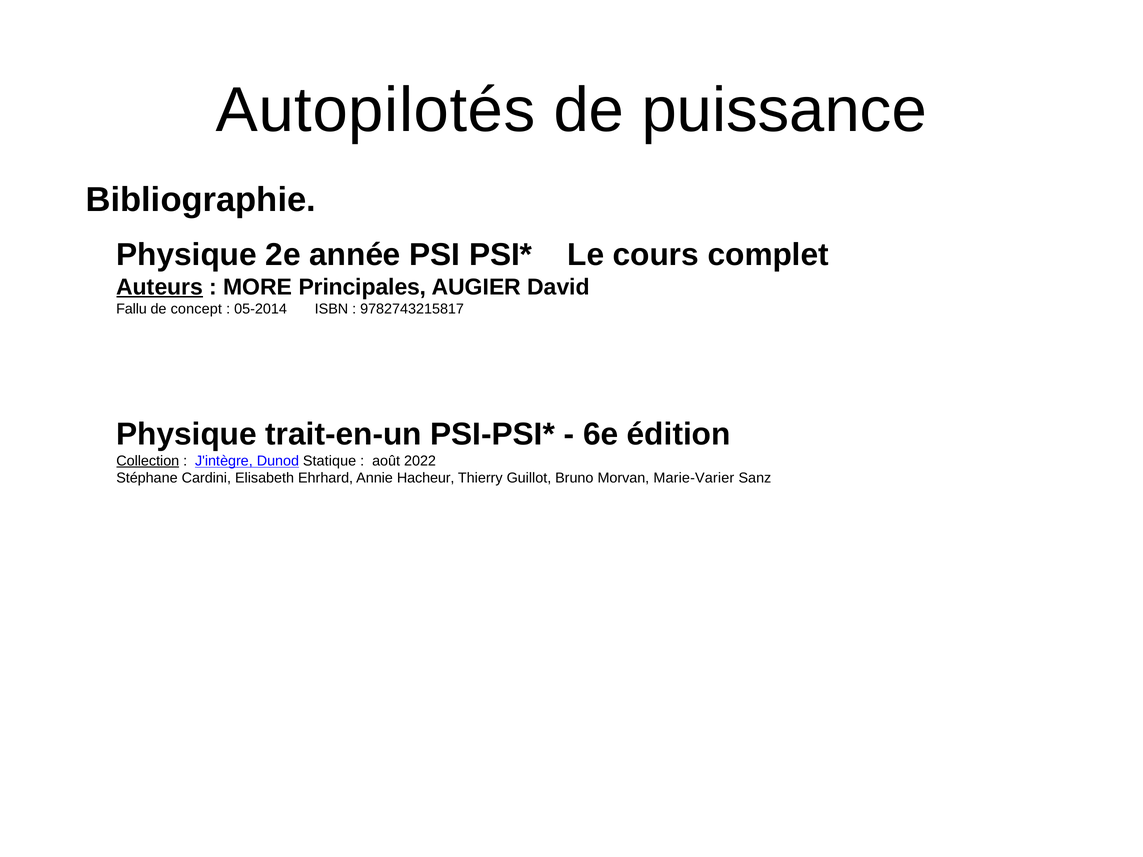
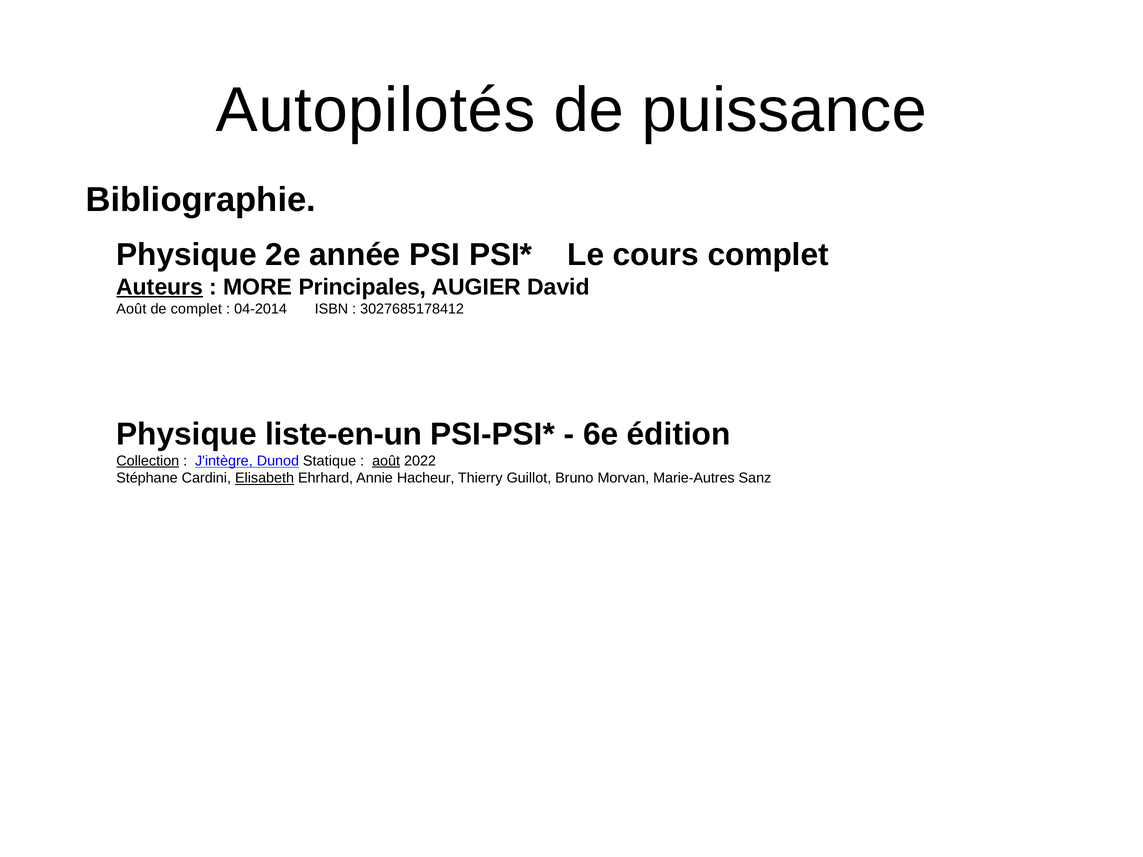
Fallu: Fallu -> Août (131, 309)
de concept: concept -> complet (196, 309)
05-2014: 05-2014 -> 04-2014 (261, 309)
9782743215817: 9782743215817 -> 3027685178412 (412, 309)
trait-en-un: trait-en-un -> liste-en-un (344, 435)
août underline: none -> present (386, 461)
Elisabeth underline: none -> present (265, 478)
Marie-Varier: Marie-Varier -> Marie-Autres (694, 478)
